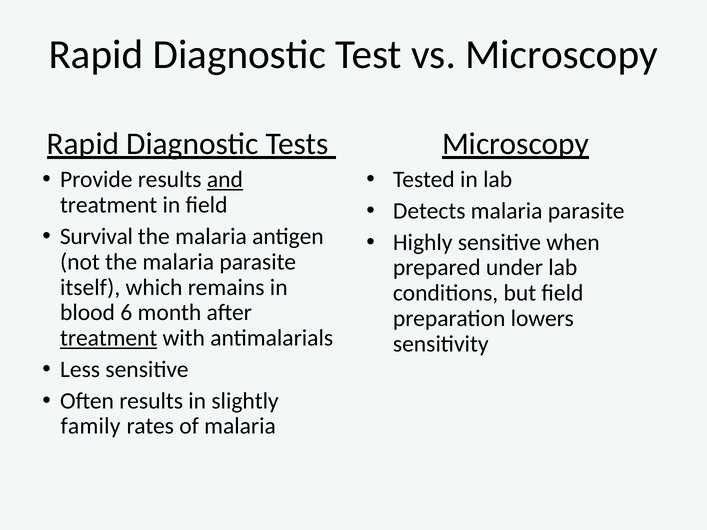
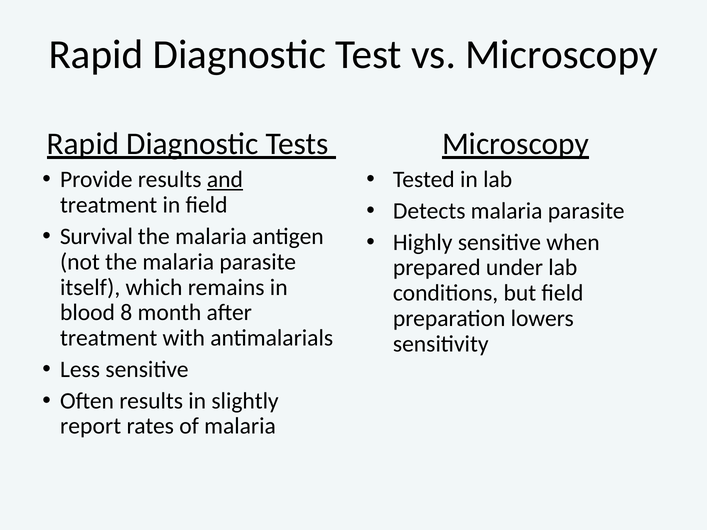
6: 6 -> 8 (126, 313)
treatment underline: present -> none (109, 338)
family: family -> report (91, 426)
